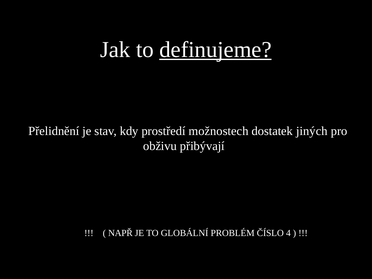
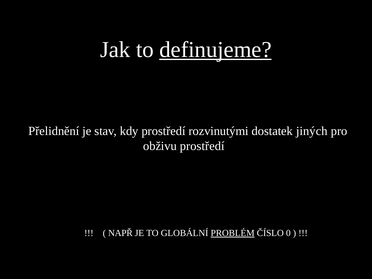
možnostech: možnostech -> rozvinutými (219, 131)
obživu přibývají: přibývají -> prostředí (202, 146)
PROBLÉM underline: none -> present (233, 233)
4: 4 -> 0 (288, 233)
